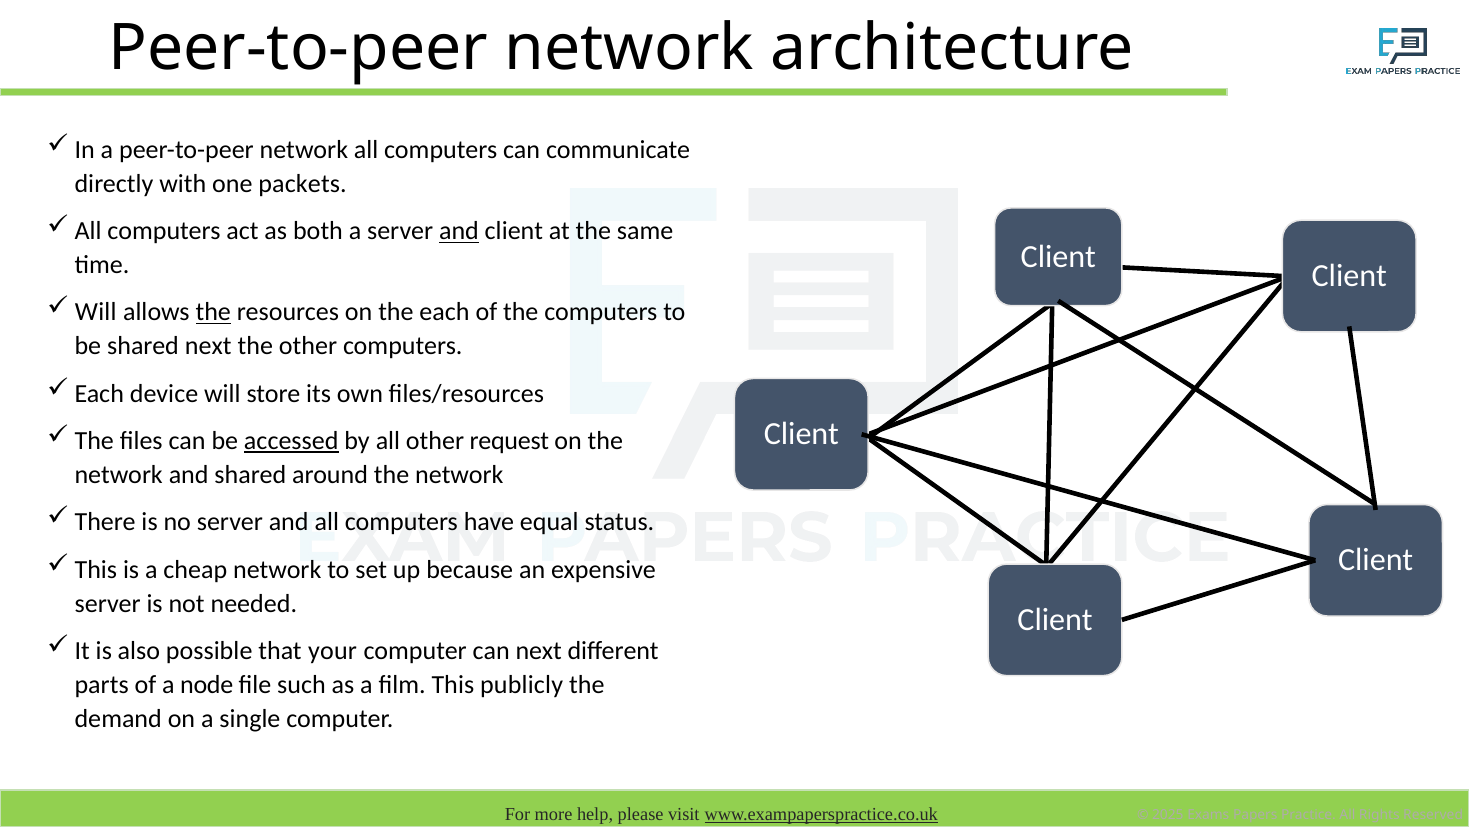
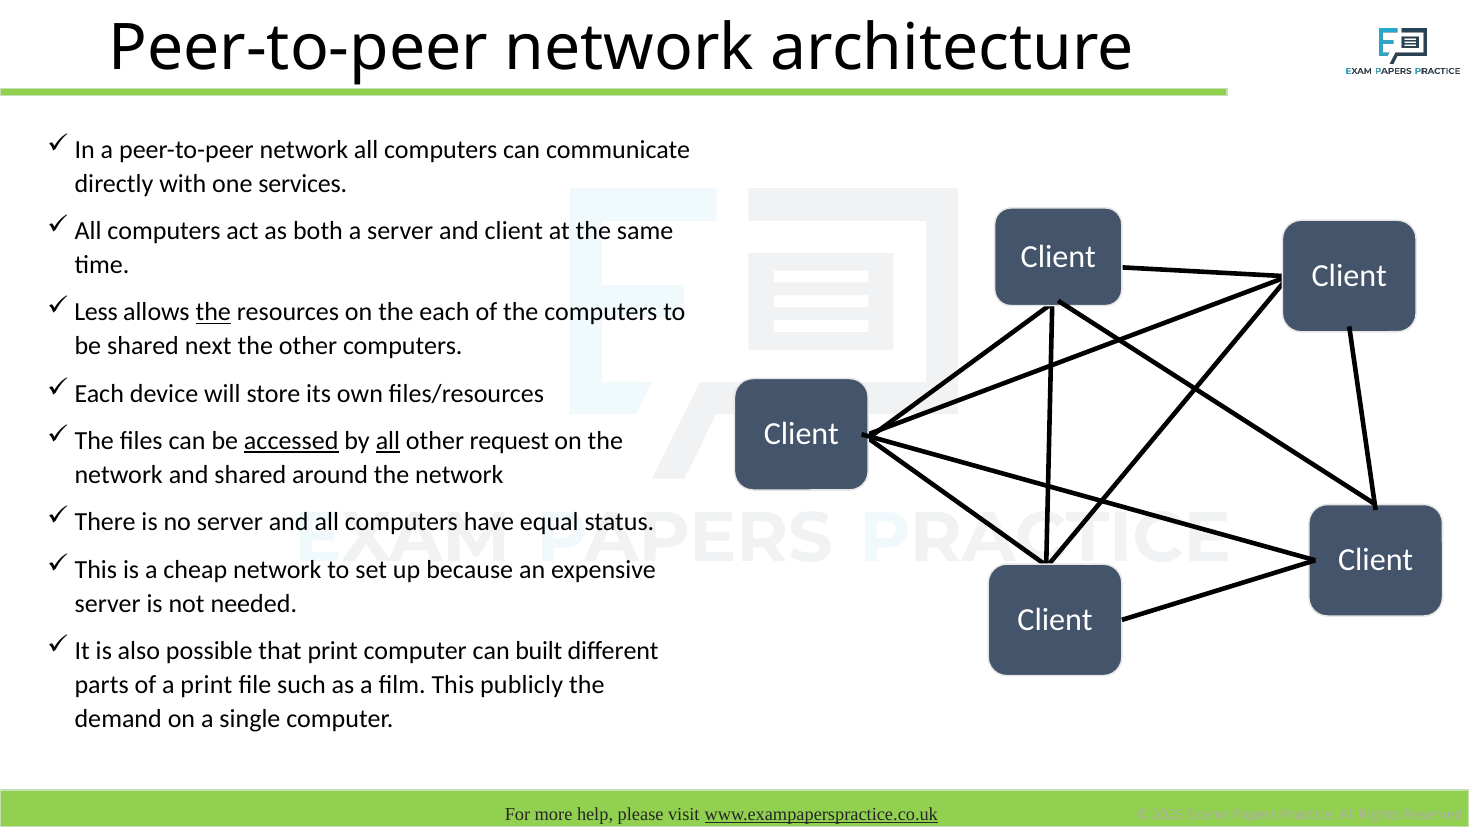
packets: packets -> services (303, 183)
and underline: present -> none (459, 231)
Will: Will -> Less (96, 312)
all underline: none -> present (388, 441)
that your: your -> print (333, 650)
can next: next -> built (539, 650)
a node: node -> print (206, 684)
